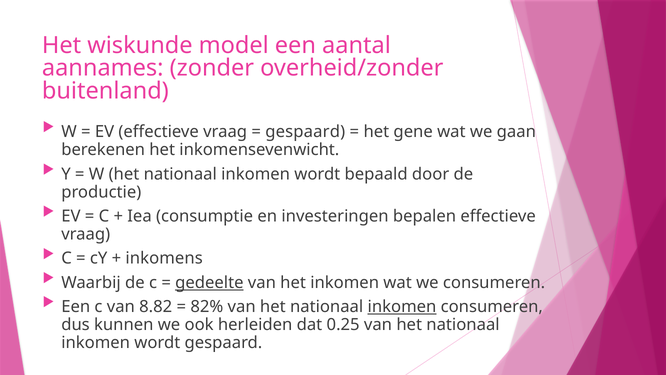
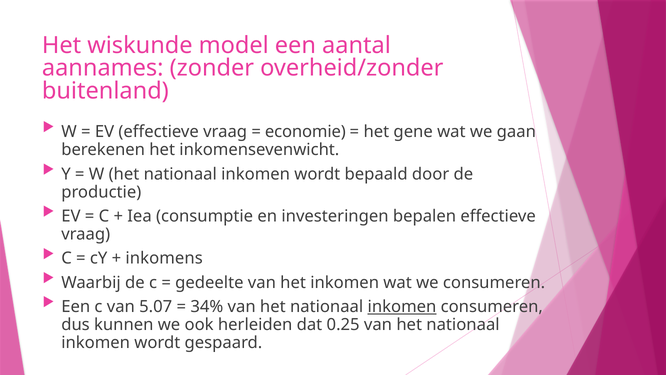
gespaard: gespaard -> economie (305, 132)
gedeelte underline: present -> none (209, 282)
8.82: 8.82 -> 5.07 (156, 307)
82%: 82% -> 34% (207, 307)
